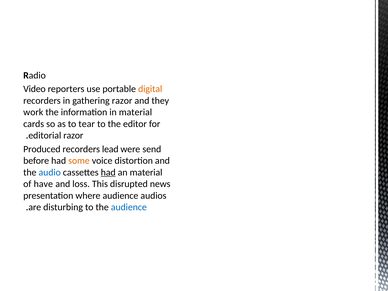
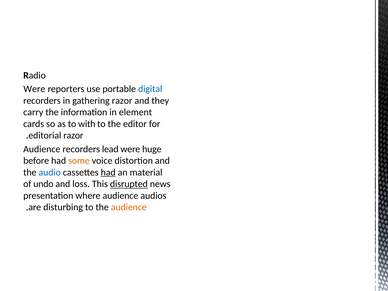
Video: Video -> Were (34, 89)
digital colour: orange -> blue (150, 89)
work: work -> carry (33, 112)
in material: material -> element (135, 112)
tear: tear -> with (87, 124)
Produced: Produced -> Audience (42, 149)
send: send -> huge (152, 149)
have: have -> undo (43, 184)
disrupted underline: none -> present (129, 184)
audience colour: blue -> orange (129, 207)
